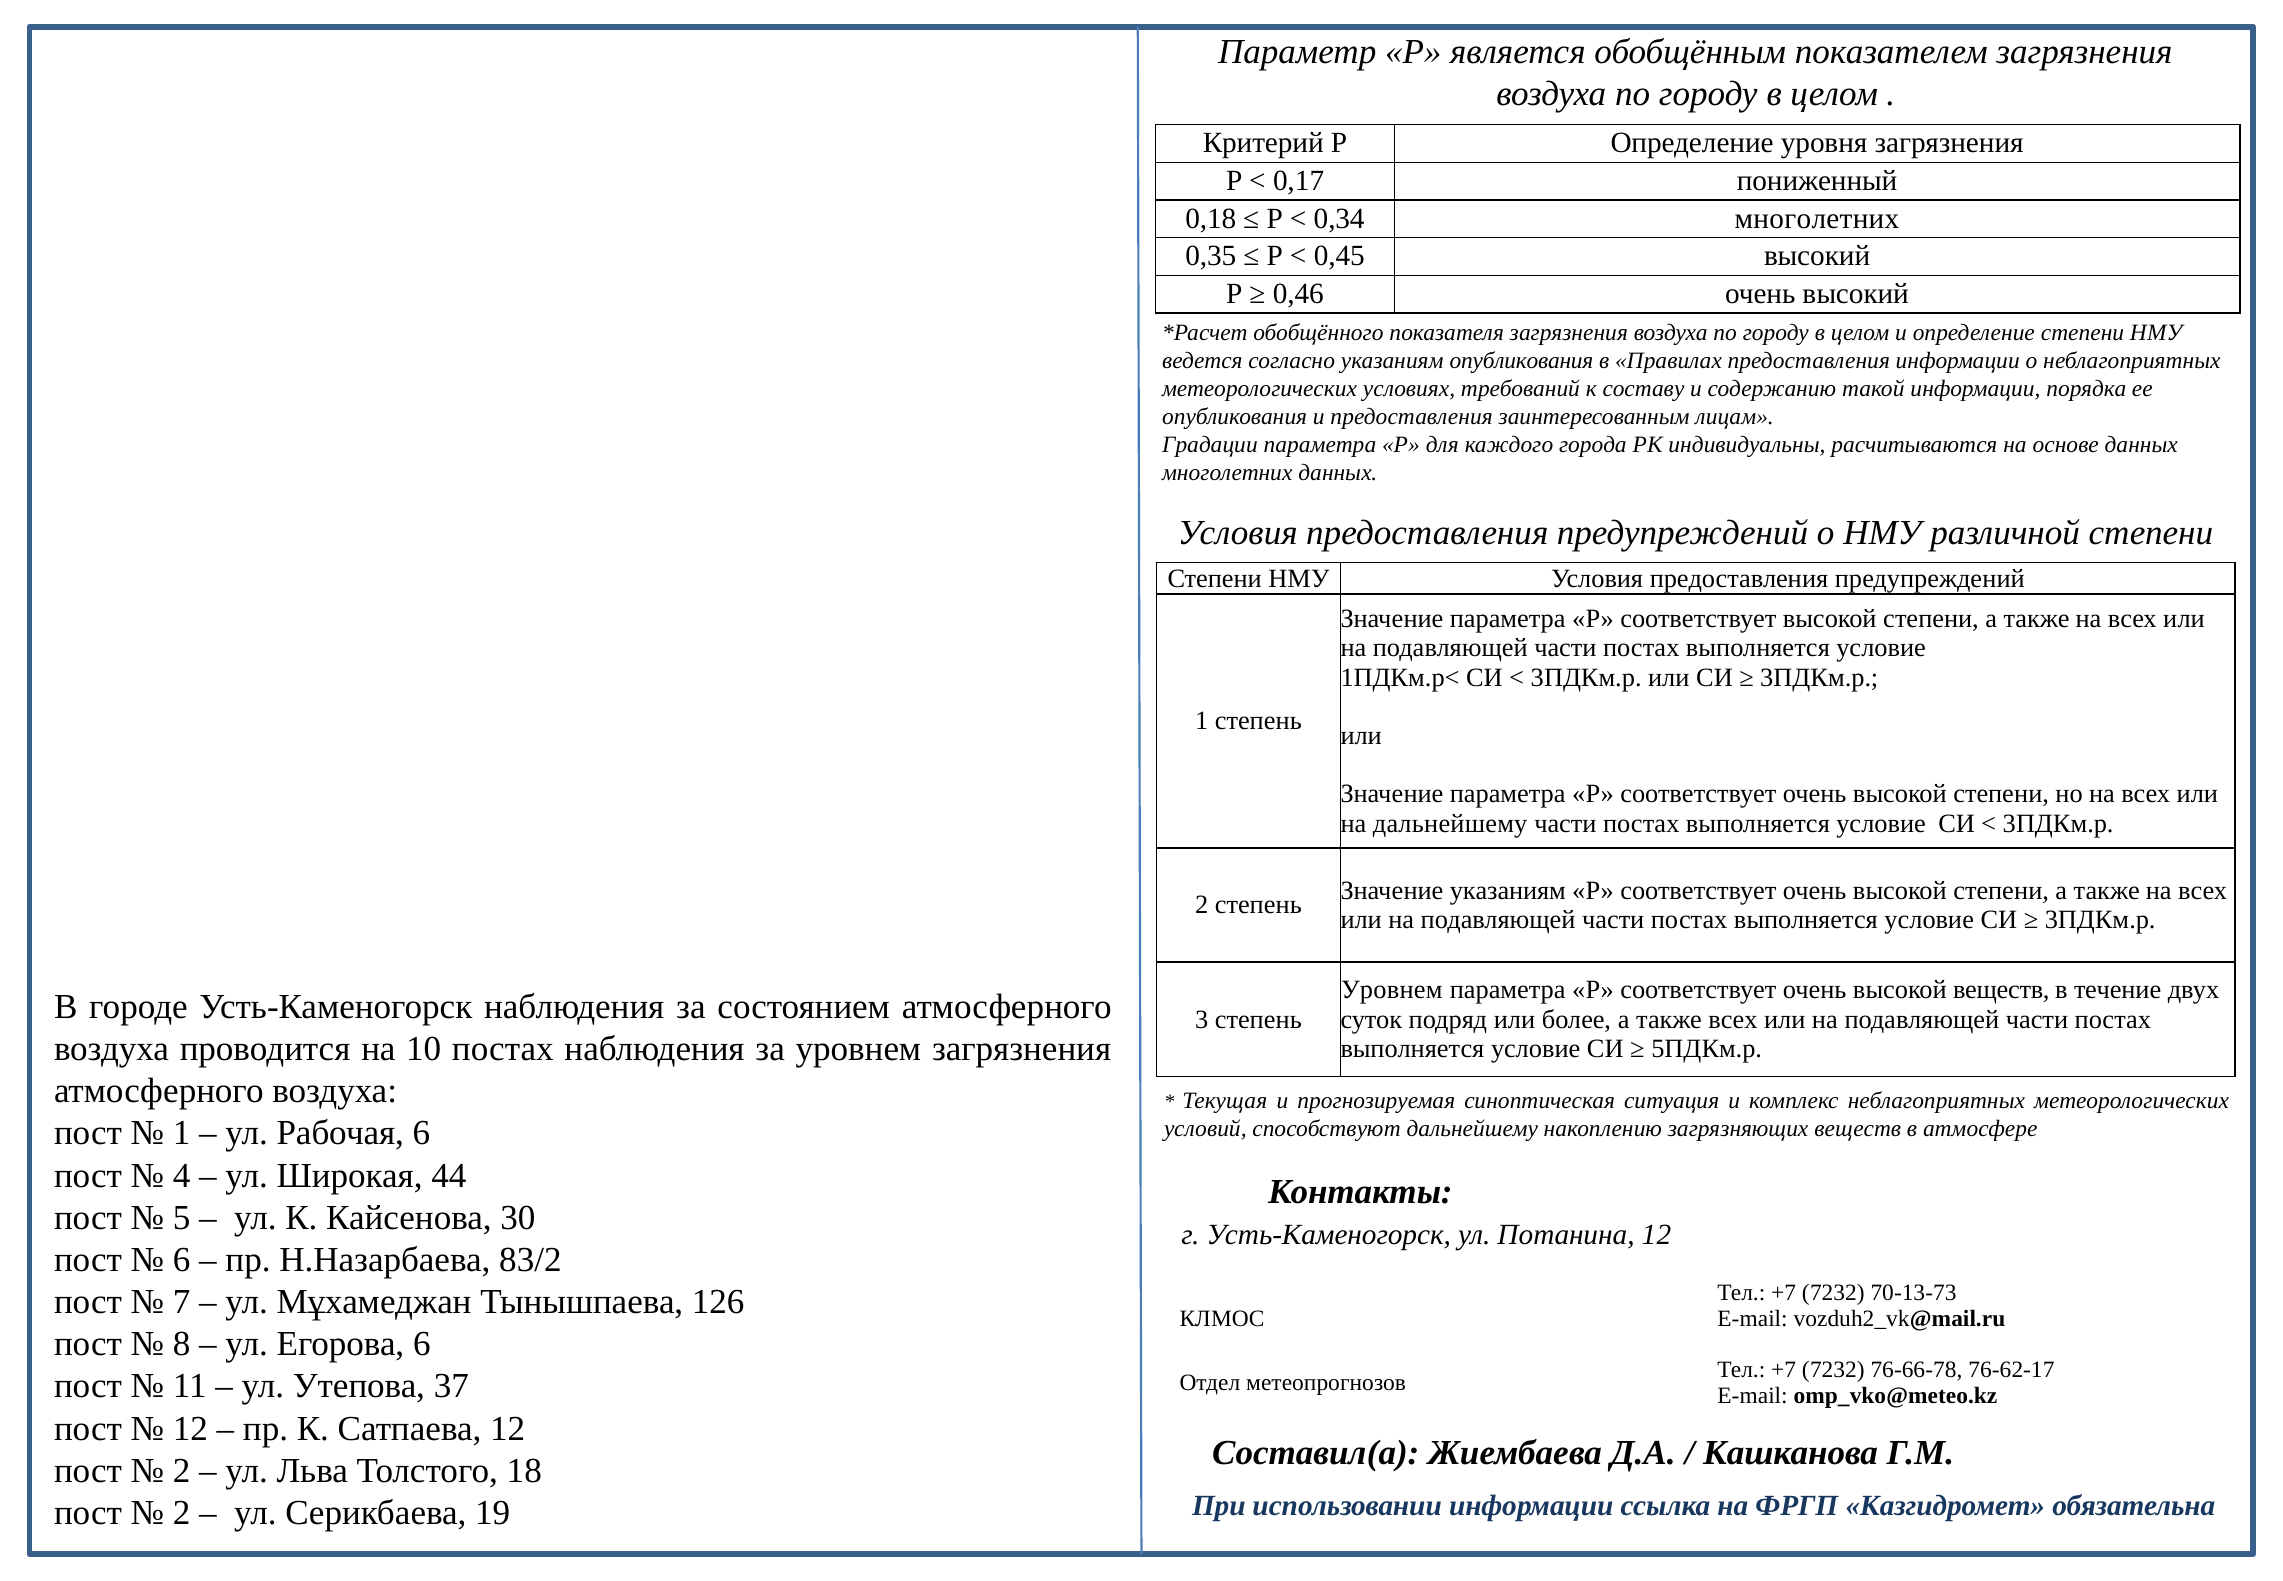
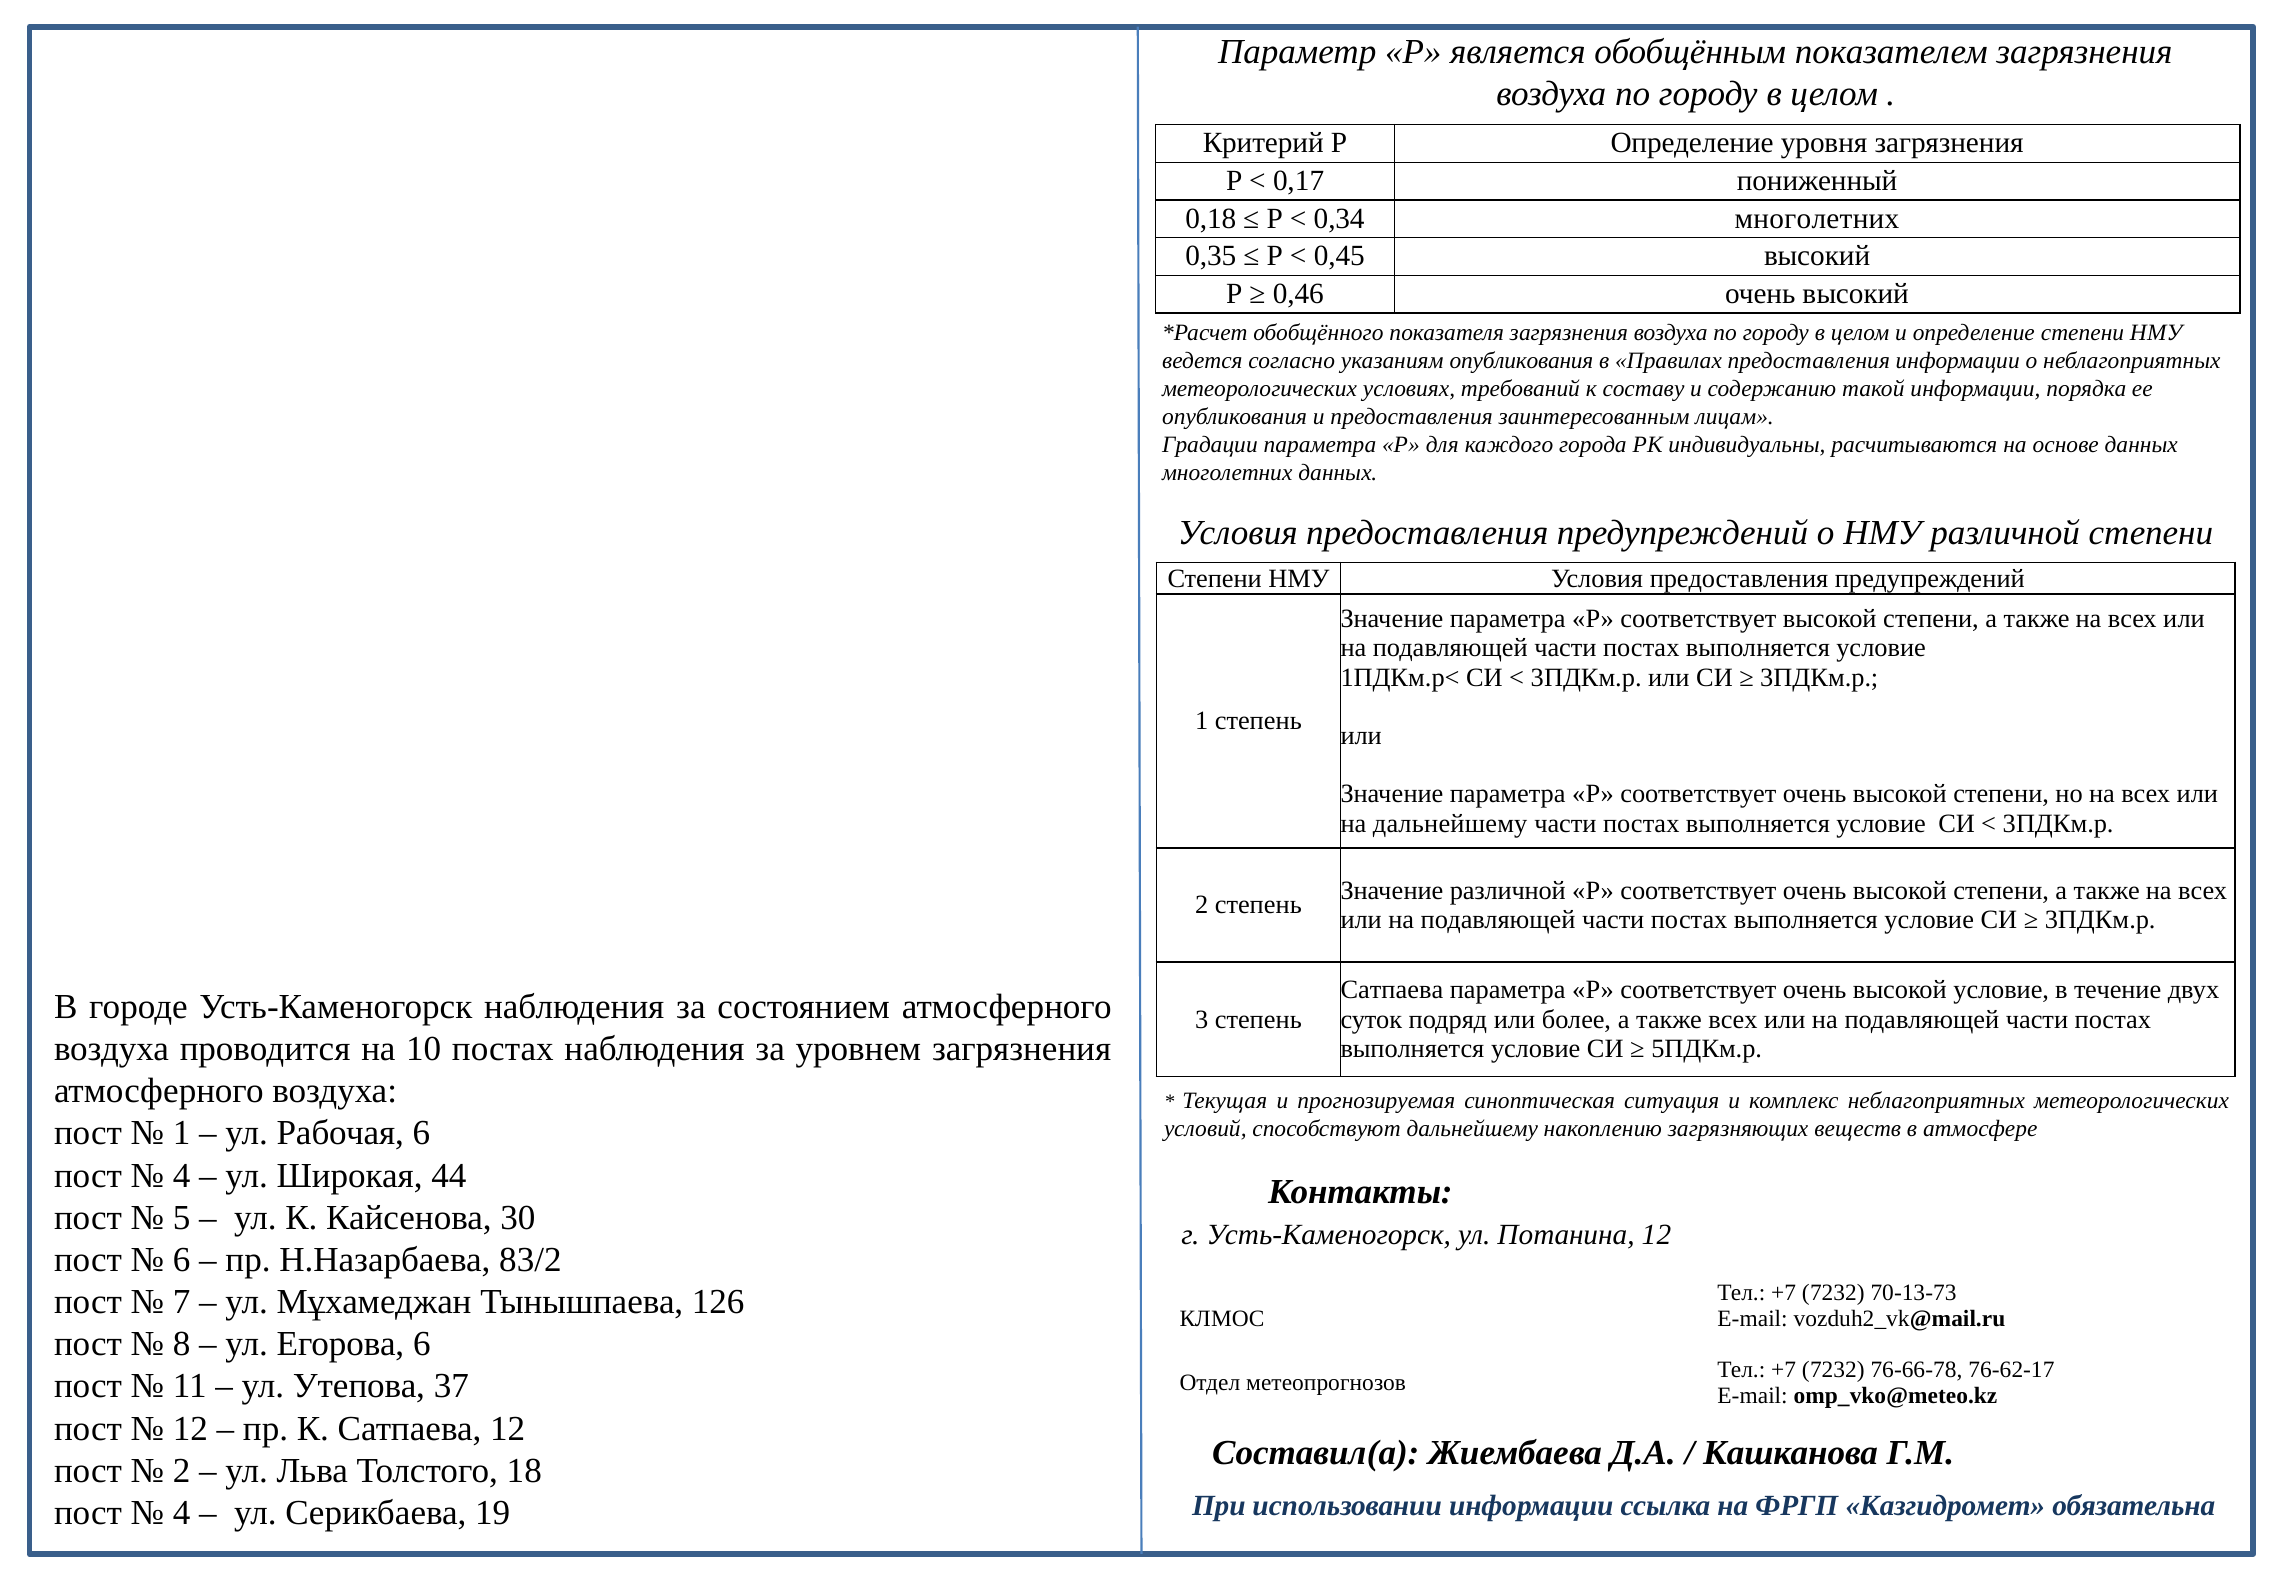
Значение указаниям: указаниям -> различной (1508, 890)
Уровнем: Уровнем -> Сатпаева (1392, 990)
высокой веществ: веществ -> условие (2001, 990)
2: 2 -> 4 (182, 1512)
